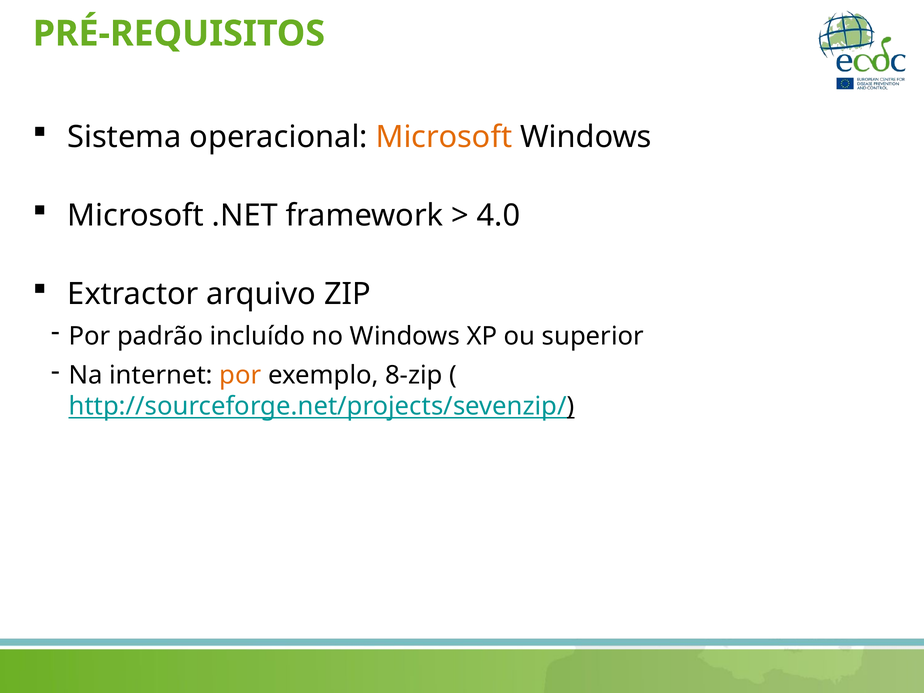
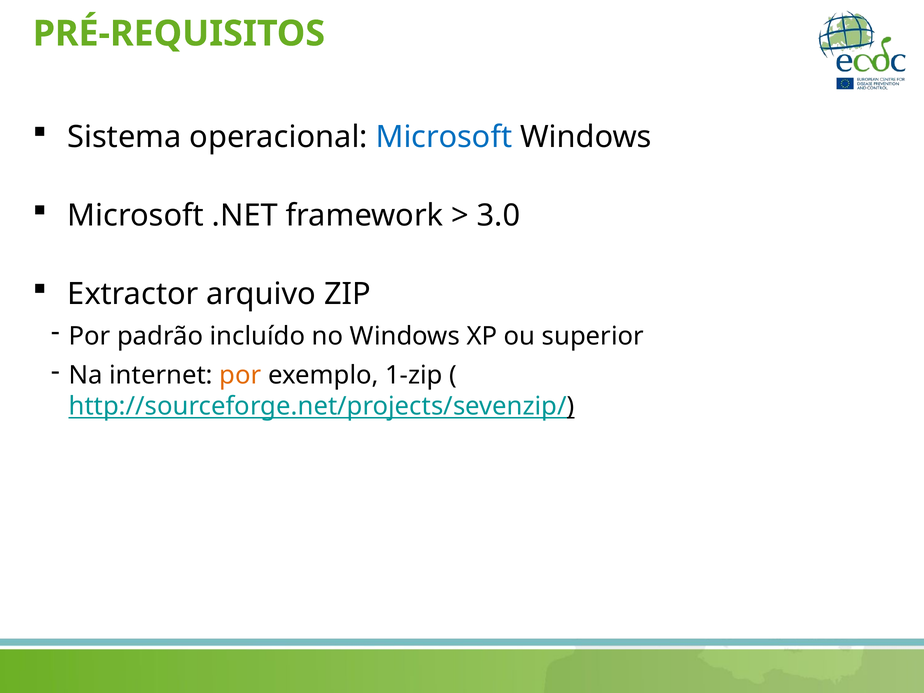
Microsoft colour: orange -> blue (444, 137)
4.0: 4.0 -> 3.0 (499, 215)
8-zip: 8-zip -> 1-zip (414, 375)
